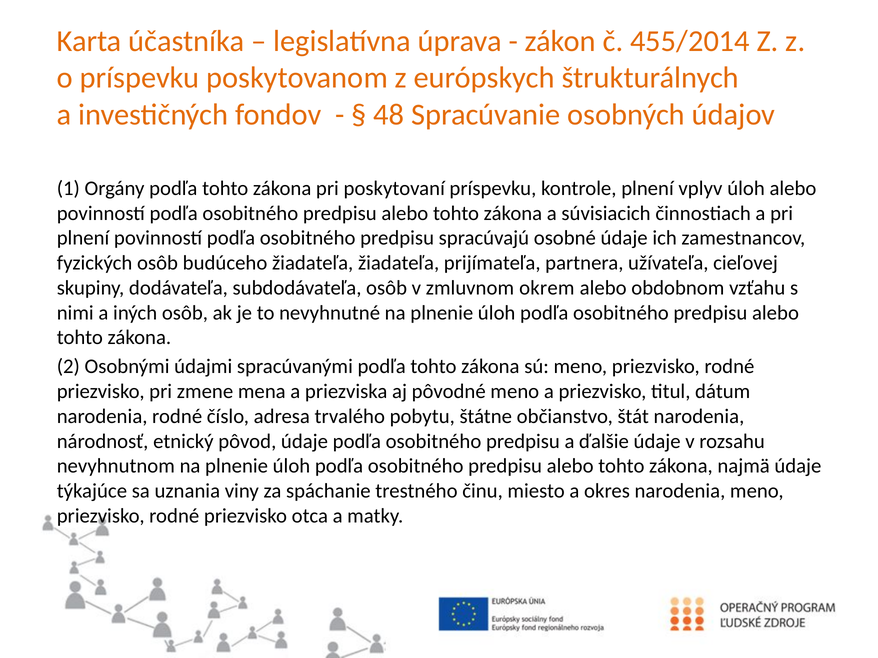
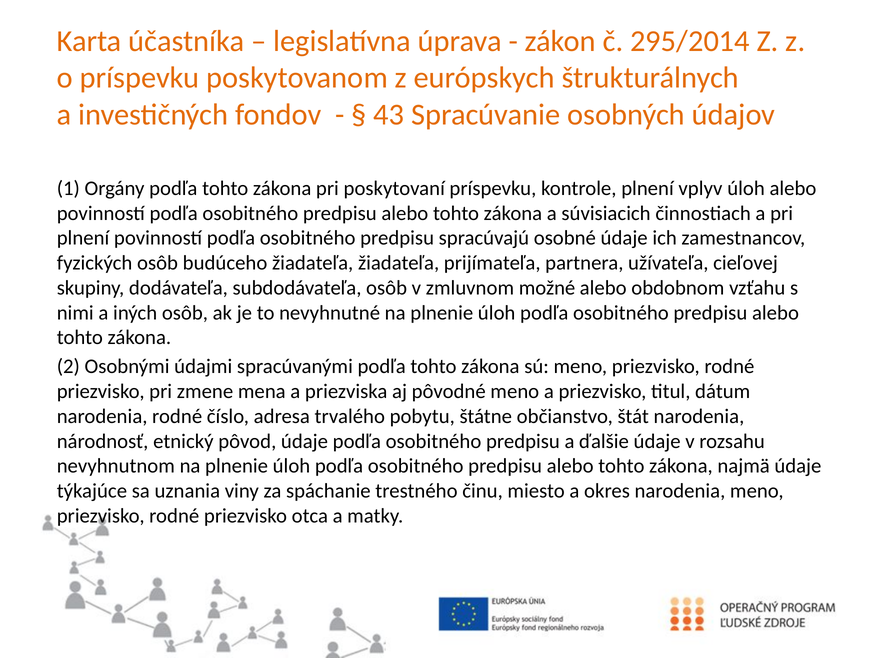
455/2014: 455/2014 -> 295/2014 (690, 41)
48: 48 -> 43 (389, 115)
okrem: okrem -> možné (547, 288)
